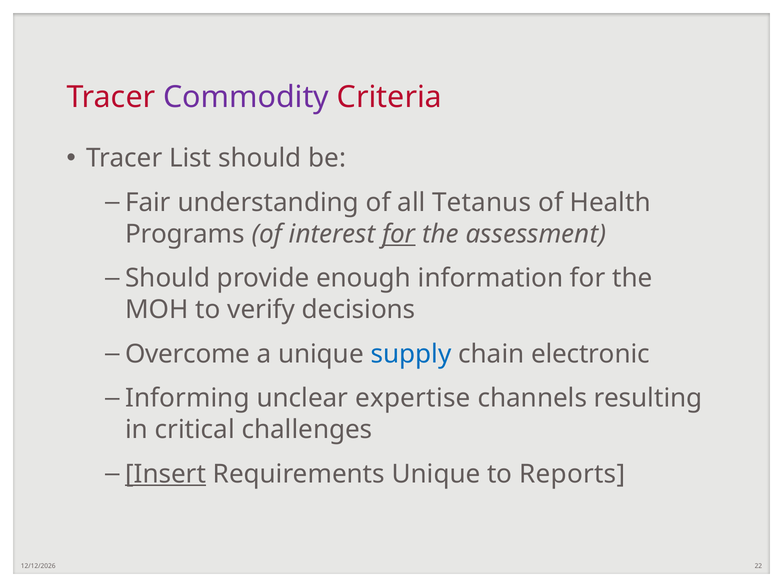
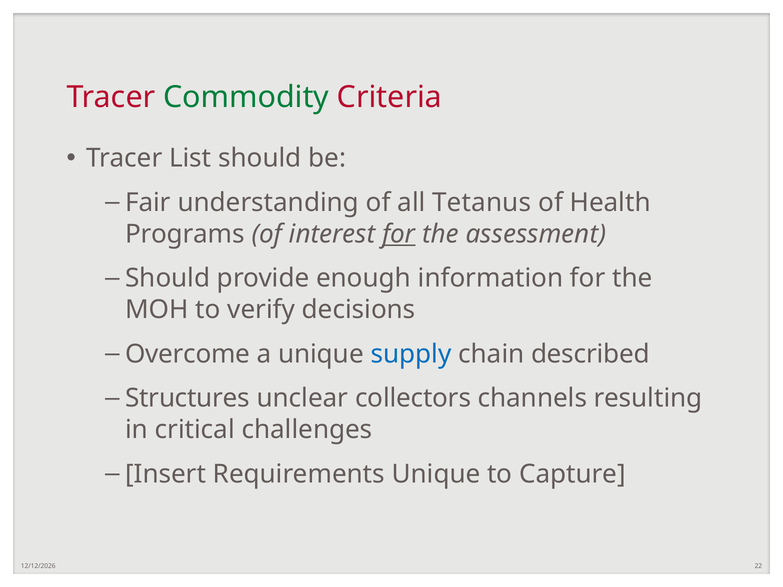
Commodity colour: purple -> green (246, 97)
electronic: electronic -> described (590, 354)
Informing: Informing -> Structures (188, 399)
expertise: expertise -> collectors (413, 399)
Insert underline: present -> none (166, 474)
Reports: Reports -> Capture (572, 474)
